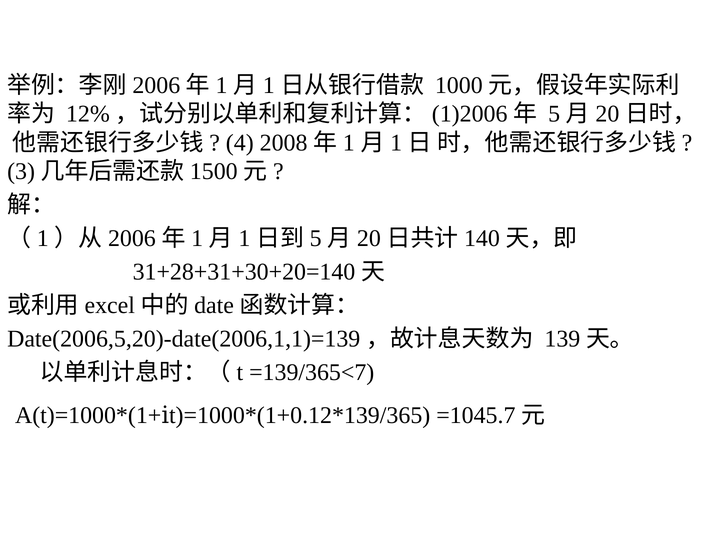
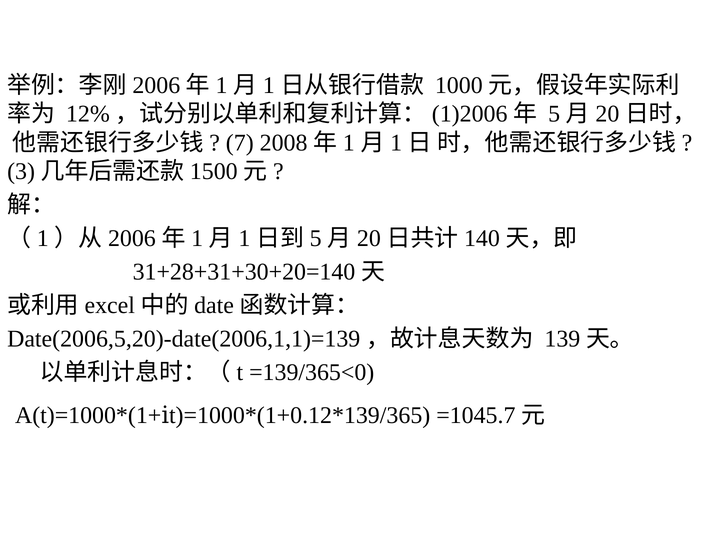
4: 4 -> 7 (240, 143)
=139/365<7: =139/365<7 -> =139/365<0 (312, 372)
